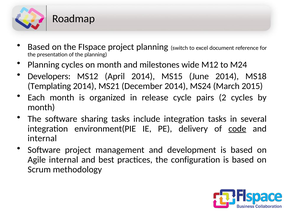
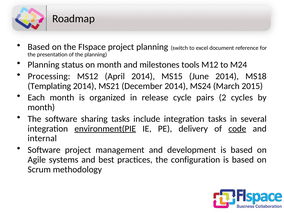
Planning cycles: cycles -> status (72, 65)
wide: wide -> tools (190, 65)
Developers: Developers -> Processing (49, 76)
environment(PIE underline: none -> present (105, 129)
Agile internal: internal -> systems (64, 160)
